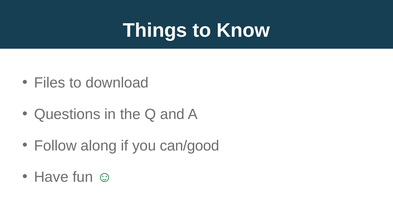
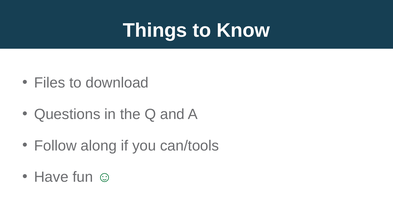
can/good: can/good -> can/tools (190, 146)
